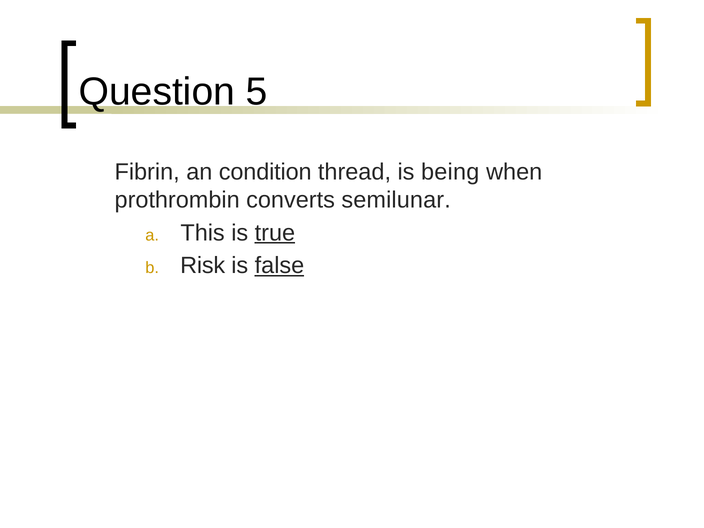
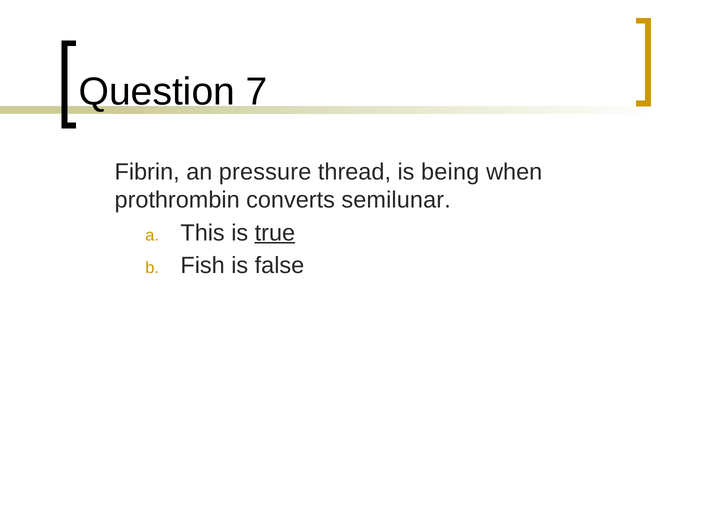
5: 5 -> 7 (257, 92)
condition: condition -> pressure (265, 172)
Risk: Risk -> Fish (203, 266)
false underline: present -> none (279, 266)
